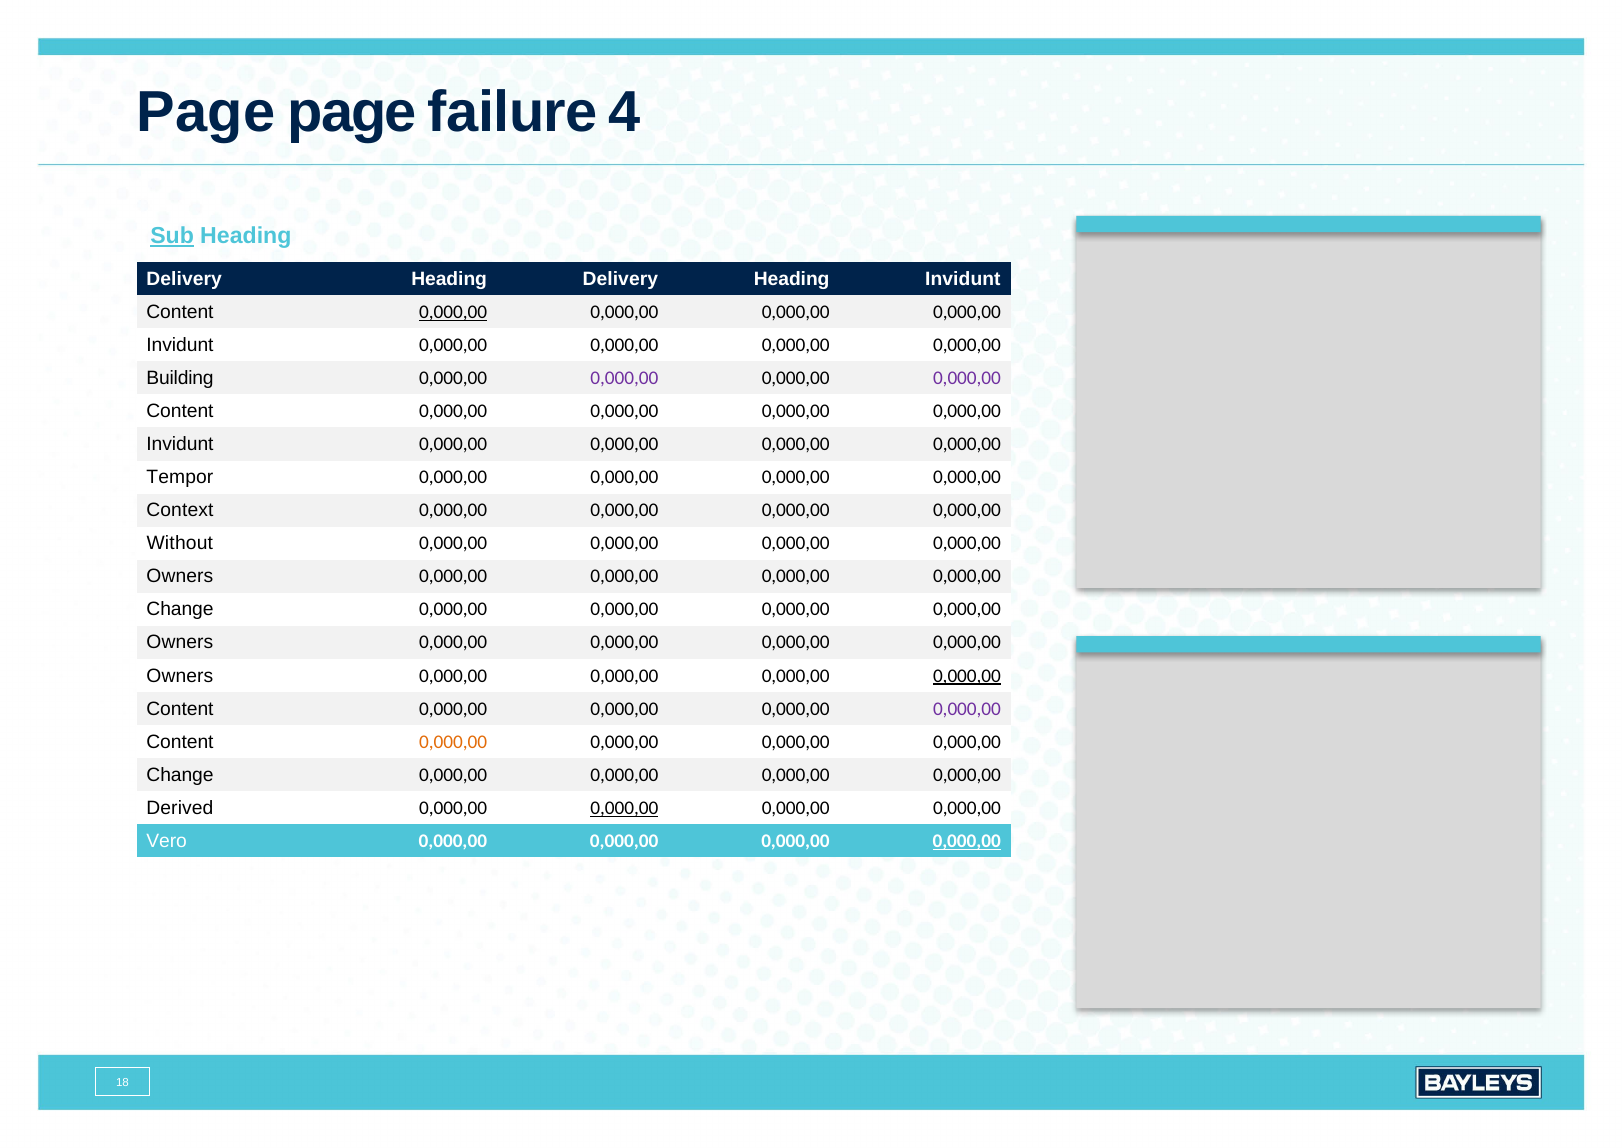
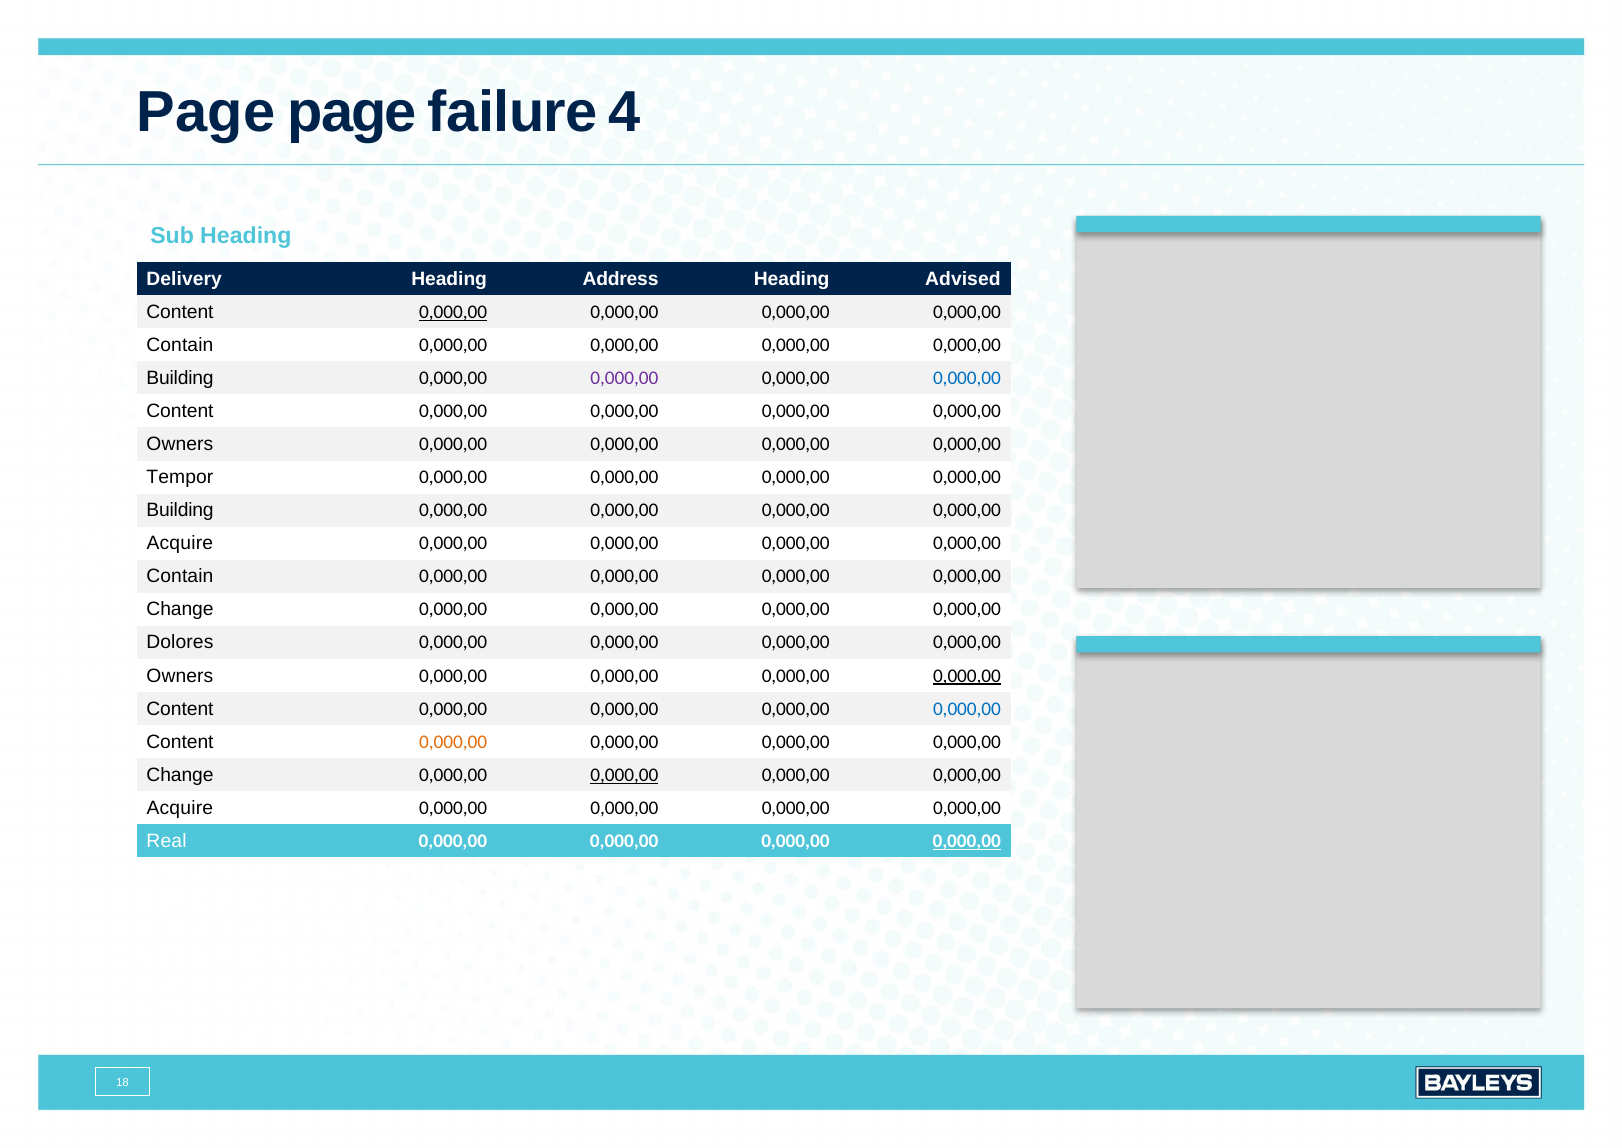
Sub underline: present -> none (172, 236)
Delivery: Delivery -> Address (621, 279)
Heading Invidunt: Invidunt -> Advised (963, 279)
Invidunt: Invidunt -> Contain (180, 345)
0,000,00 colour: purple -> blue (967, 378)
Invidunt: Invidunt -> Owners (180, 444)
Context: Context -> Building (180, 510)
Without: Without -> Acquire (180, 543)
Owners: Owners -> Contain (180, 576)
Owners: Owners -> Dolores (180, 642)
0,000,00 colour: purple -> blue (967, 709)
0,000,00 underline: none -> present (624, 775)
Derived: Derived -> Acquire (180, 808)
0,000,00 underline: present -> none (624, 808)
Vero: Vero -> Real (166, 841)
